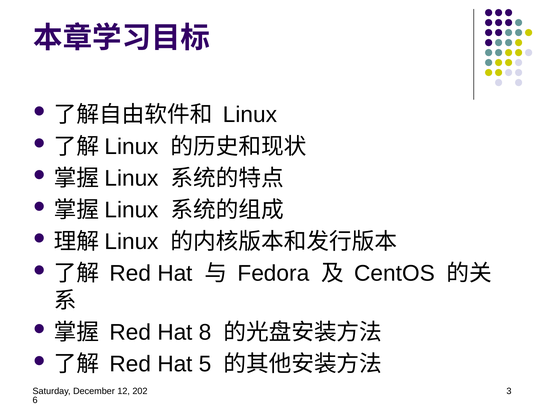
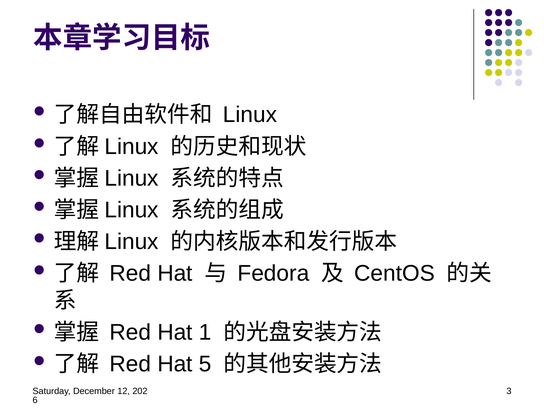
8: 8 -> 1 (205, 332)
